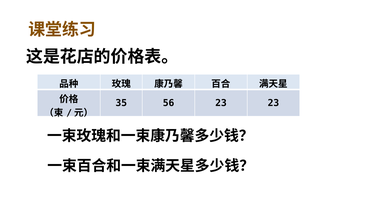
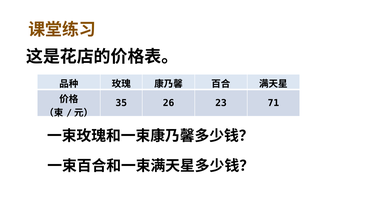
56: 56 -> 26 (169, 103)
23 23: 23 -> 71 (273, 103)
